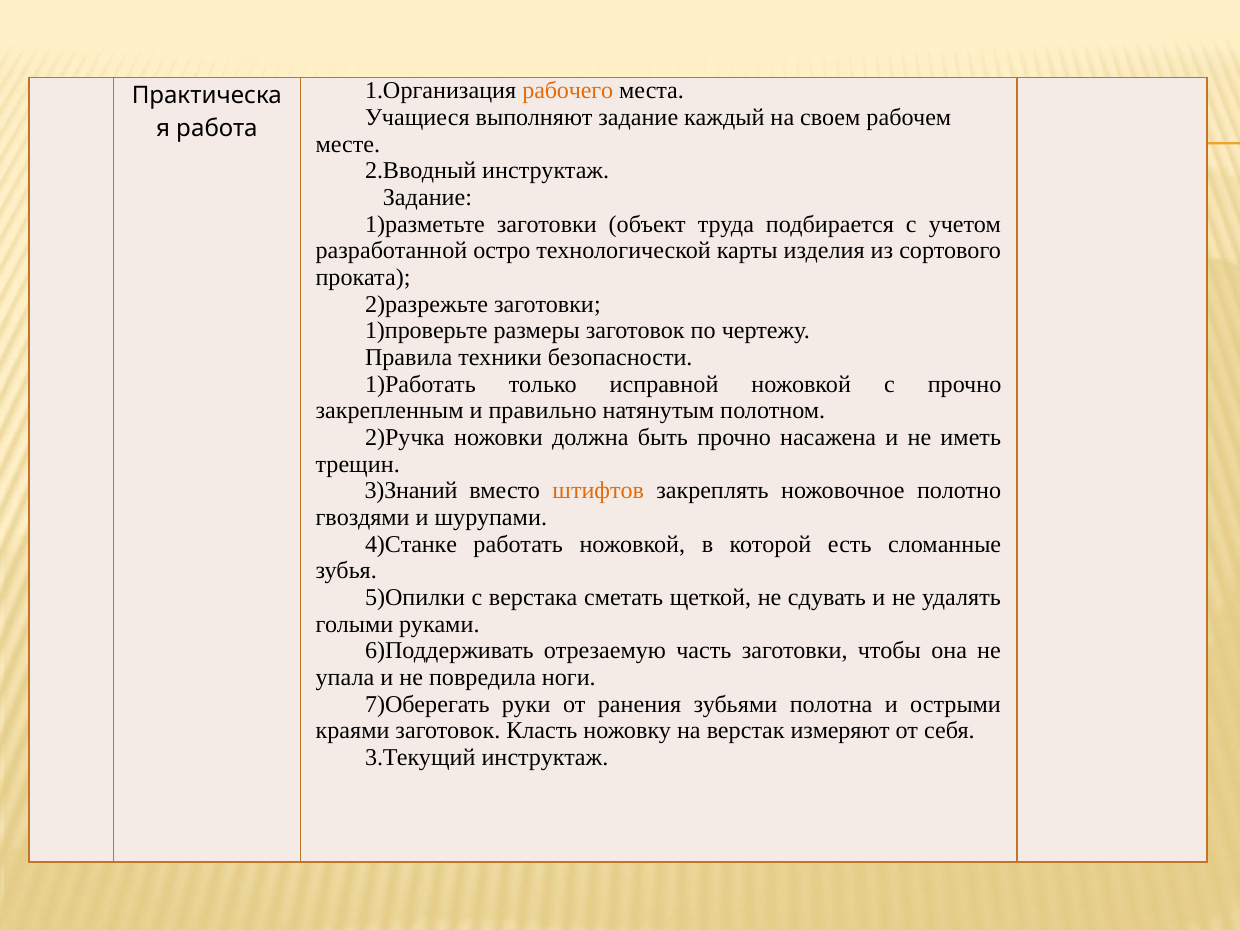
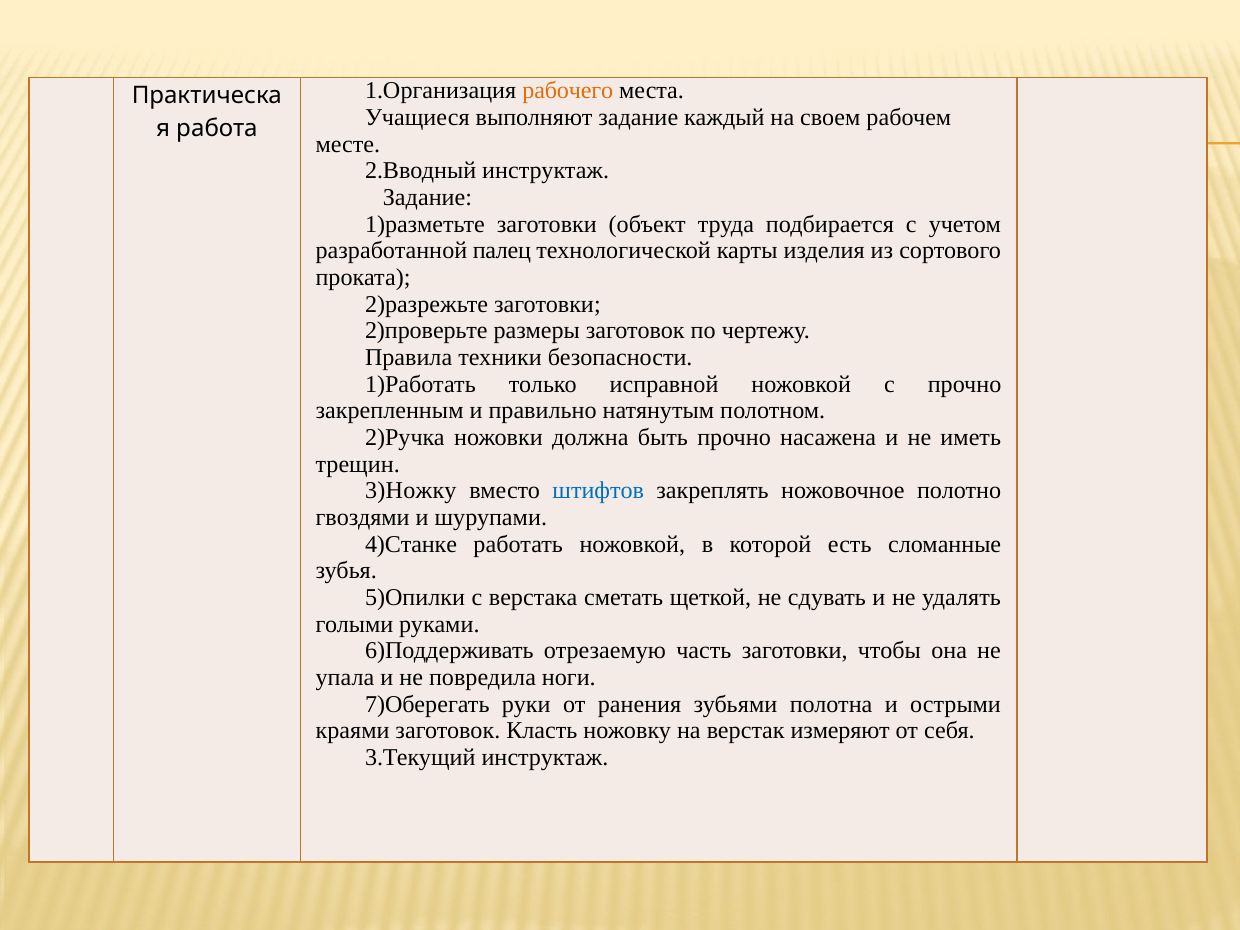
остро: остро -> палец (502, 251)
1)проверьте: 1)проверьте -> 2)проверьте (426, 331)
3)Знаний: 3)Знаний -> 3)Ножку (411, 491)
штифтов colour: orange -> blue (598, 491)
